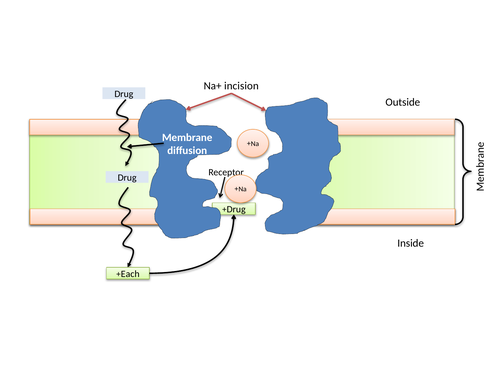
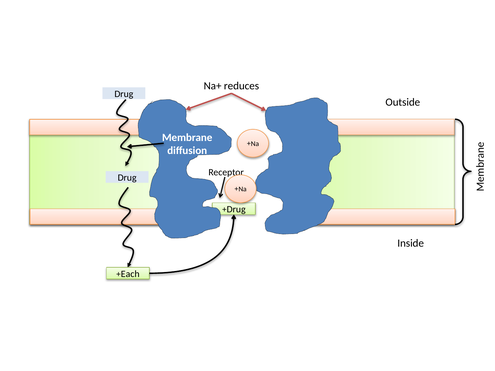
incision: incision -> reduces (241, 86)
